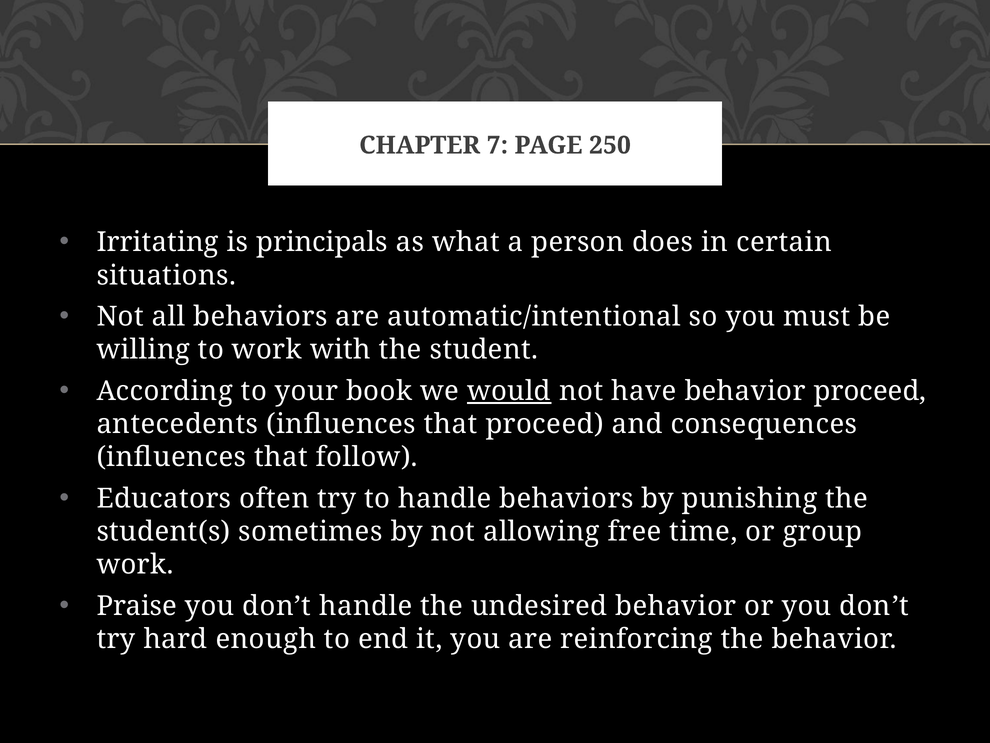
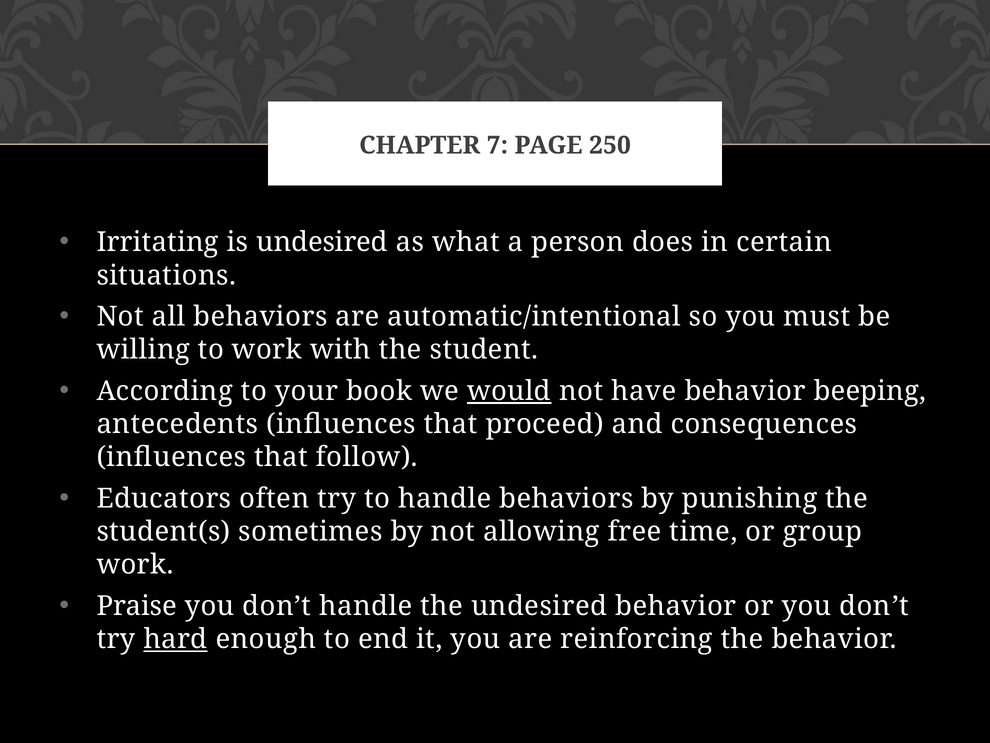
is principals: principals -> undesired (322, 242)
behavior proceed: proceed -> beeping (870, 391)
hard underline: none -> present (175, 639)
